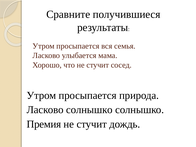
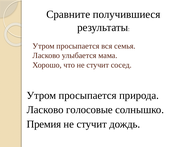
Ласково солнышко: солнышко -> голосовые (89, 110)
